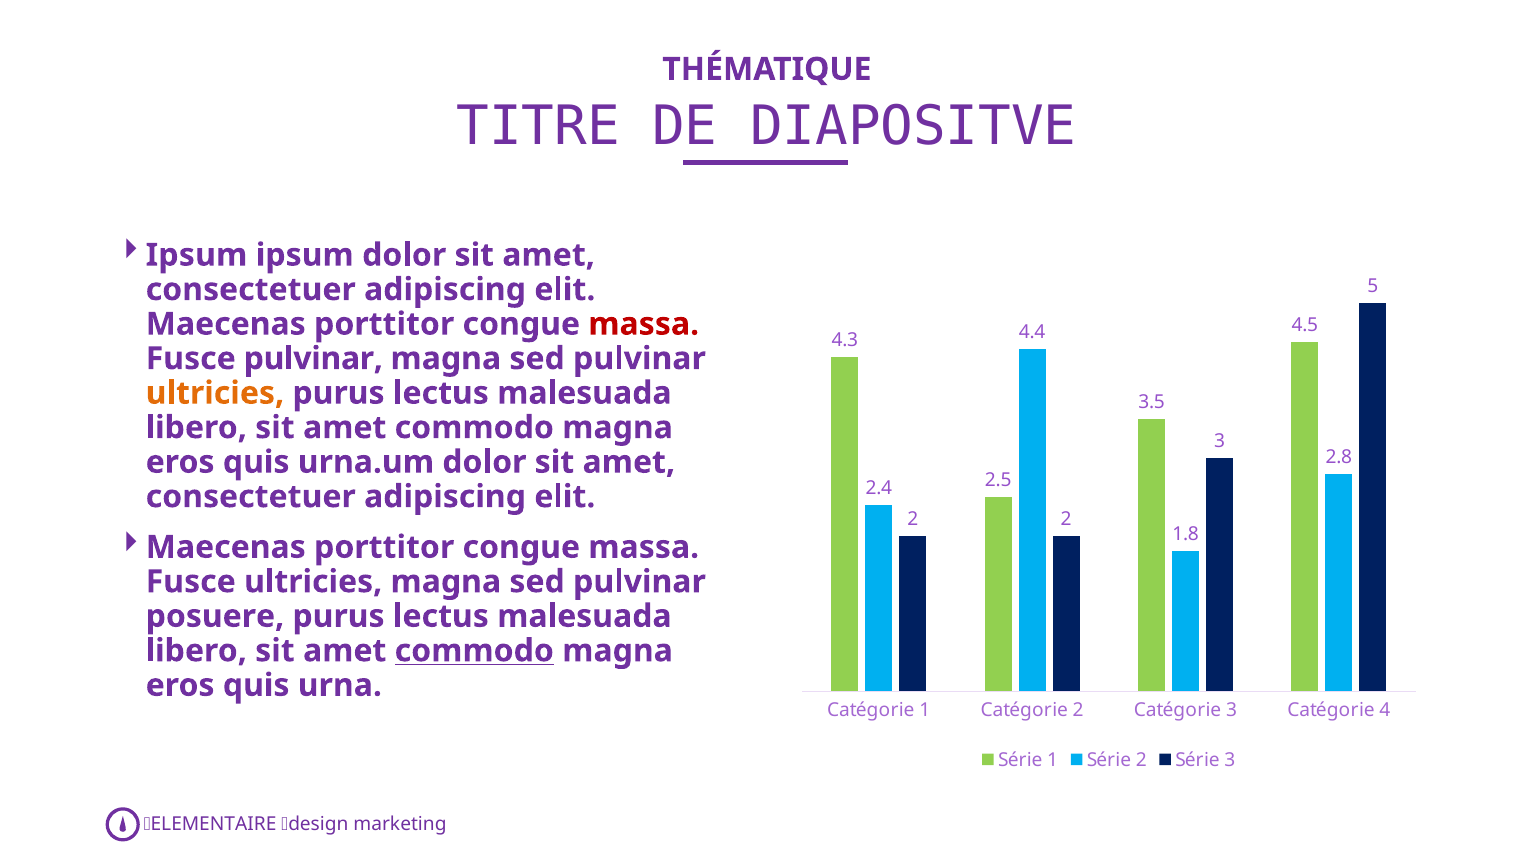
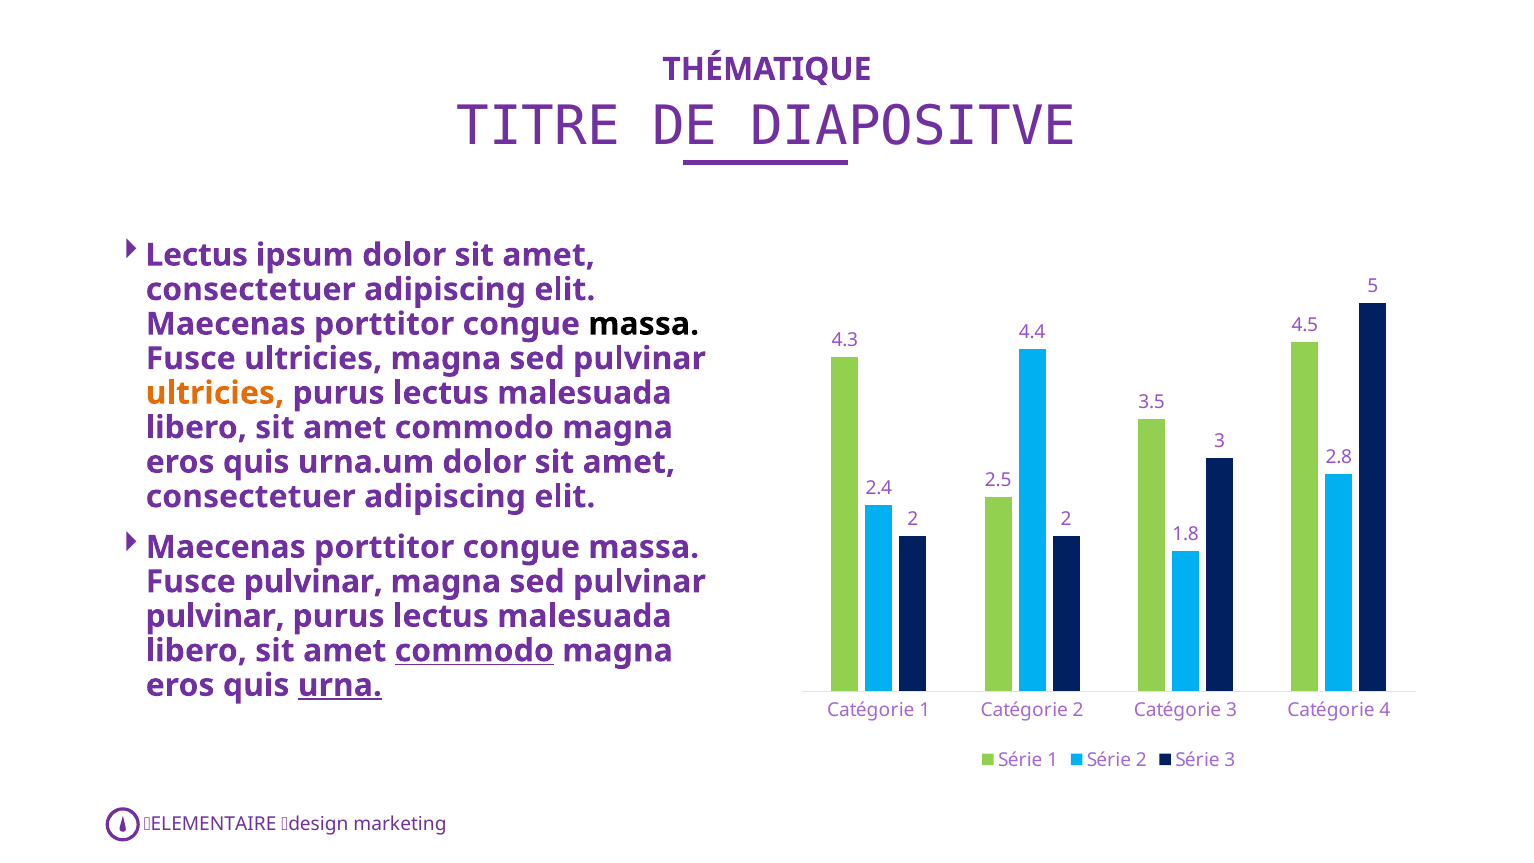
Ipsum: Ipsum -> Lectus (197, 255)
massa colour: red -> black (644, 324)
Fusce pulvinar: pulvinar -> ultricies (313, 359)
Fusce ultricies: ultricies -> pulvinar (313, 582)
posuere: posuere -> pulvinar (215, 616)
urna underline: none -> present (340, 685)
